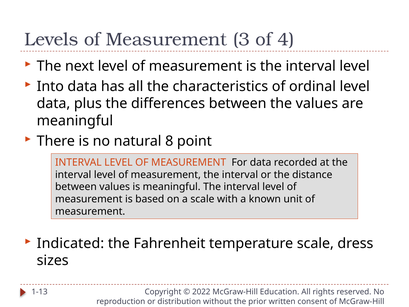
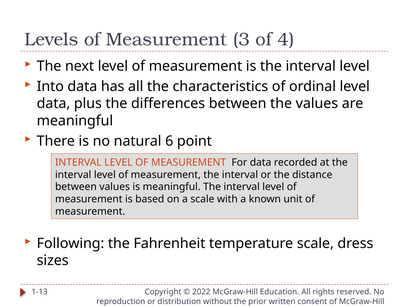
8: 8 -> 6 (169, 141)
Indicated: Indicated -> Following (71, 243)
